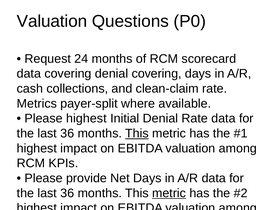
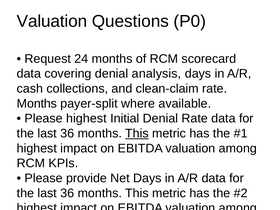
denial covering: covering -> analysis (156, 74)
Metrics: Metrics -> Months (37, 104)
metric underline: present -> none (169, 193)
